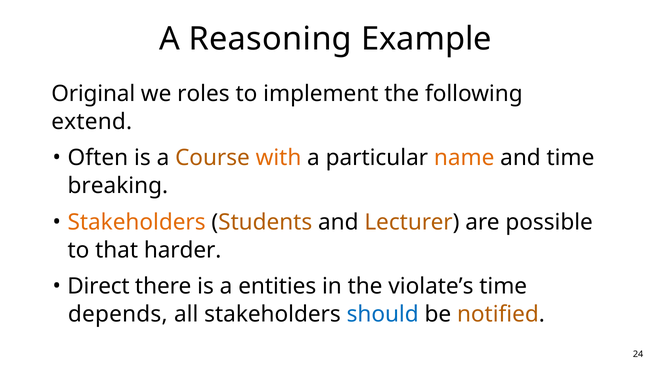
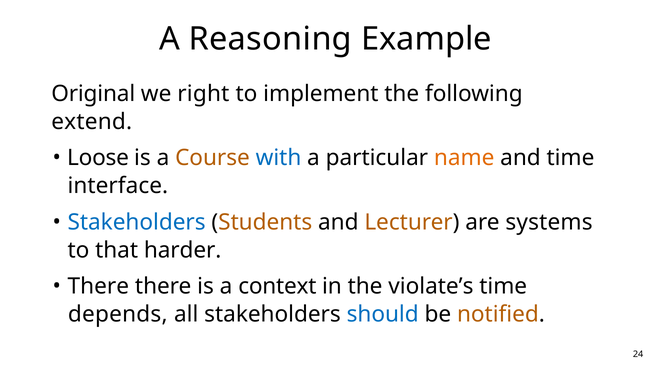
roles: roles -> right (203, 94)
Often: Often -> Loose (98, 158)
with colour: orange -> blue (279, 158)
breaking: breaking -> interface (118, 186)
Stakeholders colour: orange -> blue (137, 222)
possible: possible -> systems (549, 222)
Direct: Direct -> There (98, 287)
entities: entities -> context (277, 287)
